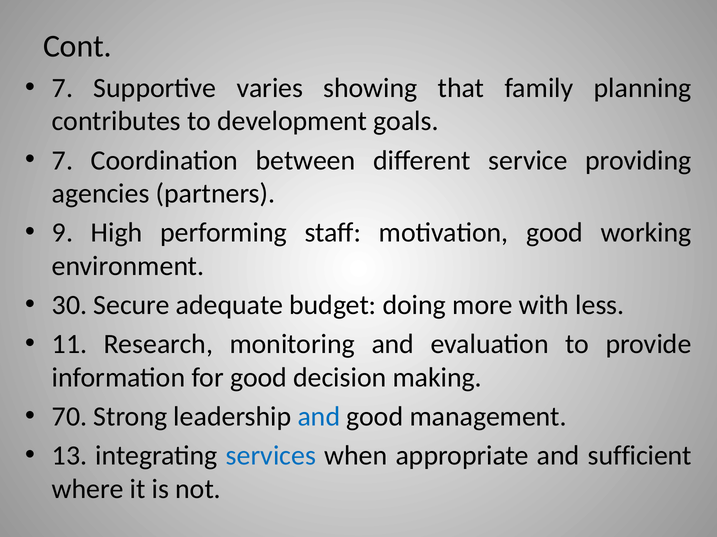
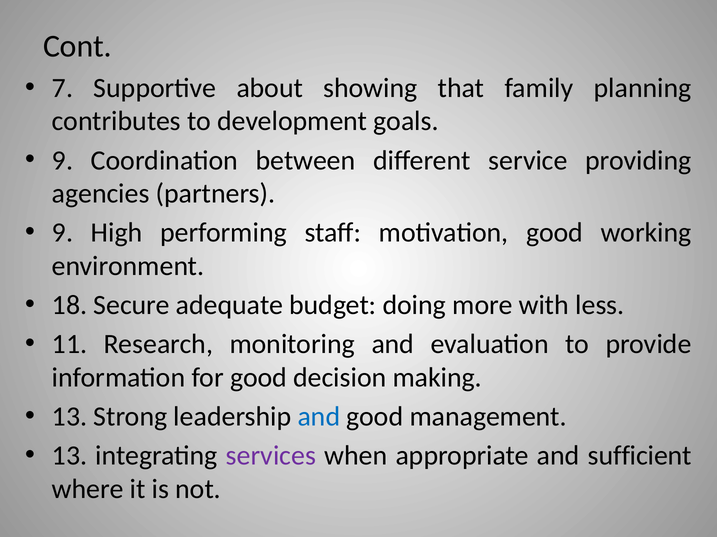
varies: varies -> about (270, 88)
7: 7 -> 9 (63, 161)
30: 30 -> 18 (70, 306)
70: 70 -> 13 (70, 417)
services colour: blue -> purple (271, 456)
